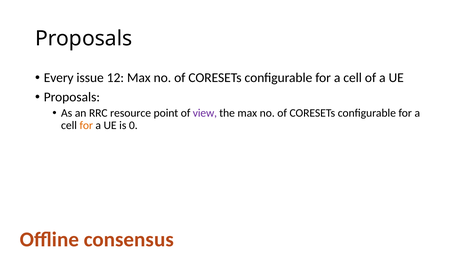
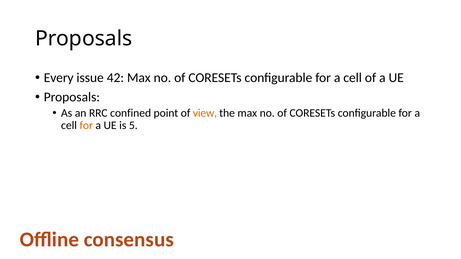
12: 12 -> 42 (115, 78)
resource: resource -> confined (131, 113)
view colour: purple -> orange (205, 113)
0: 0 -> 5 (133, 126)
